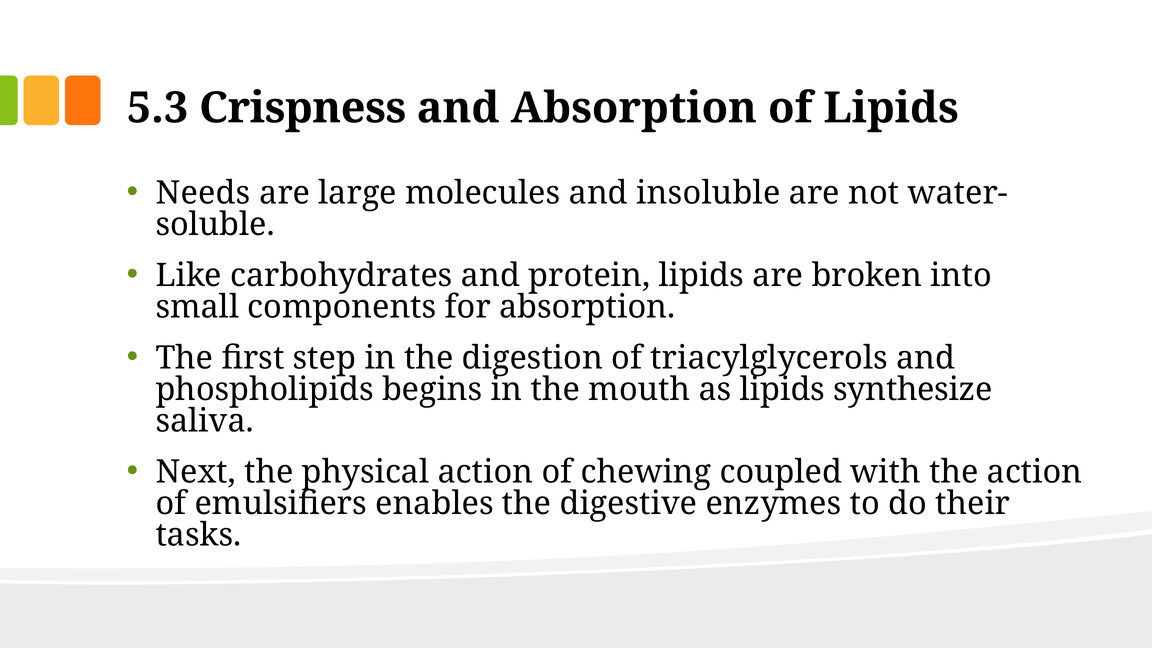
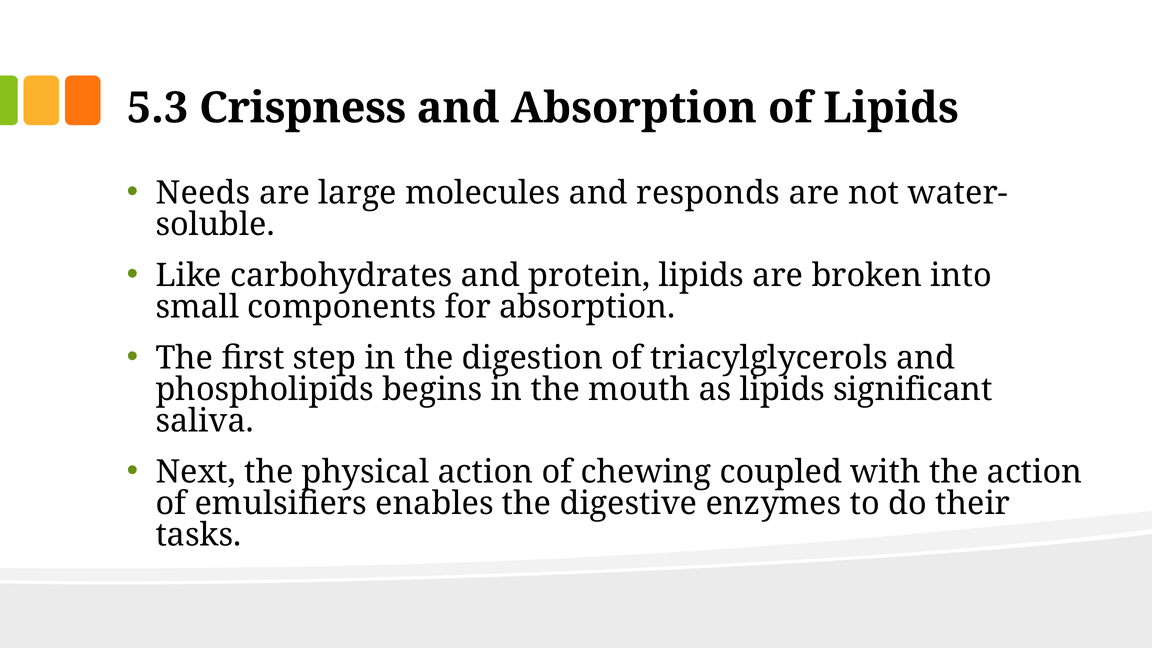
insoluble: insoluble -> responds (708, 193)
synthesize: synthesize -> significant (913, 390)
